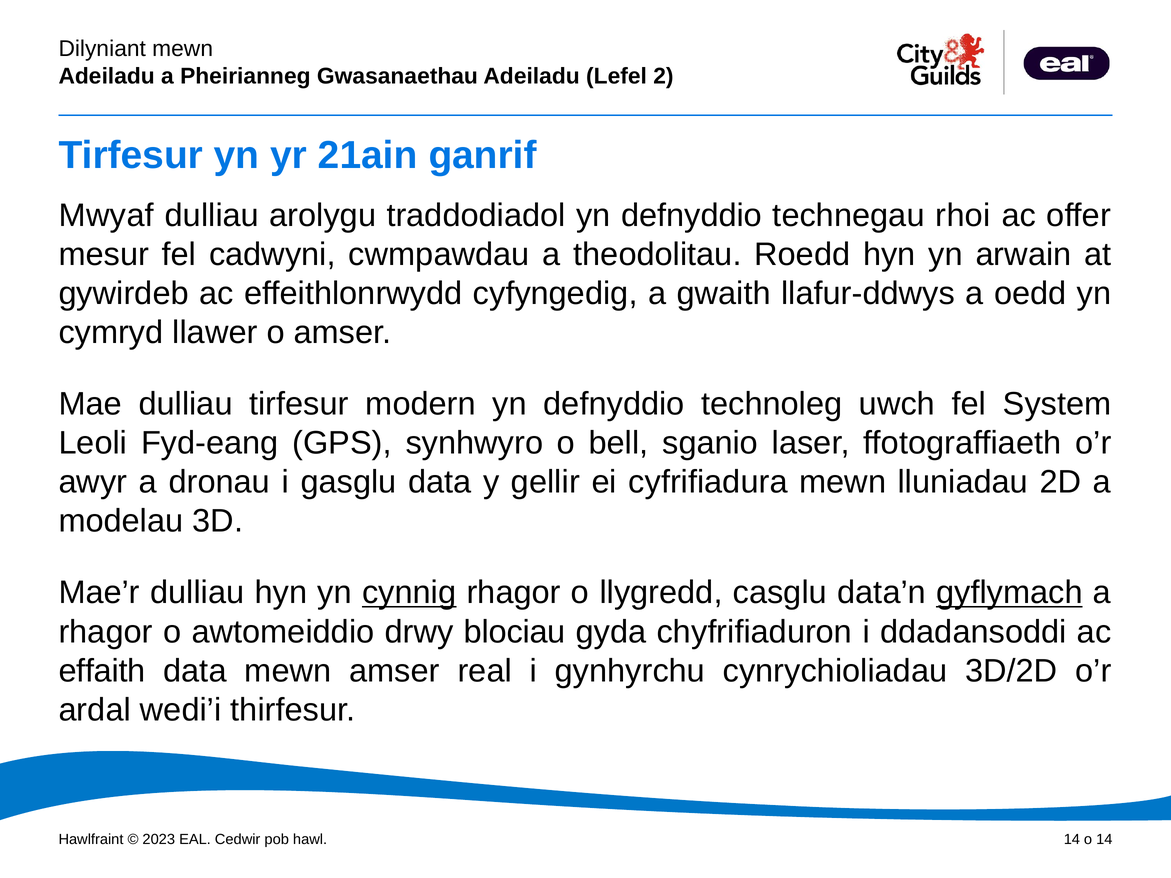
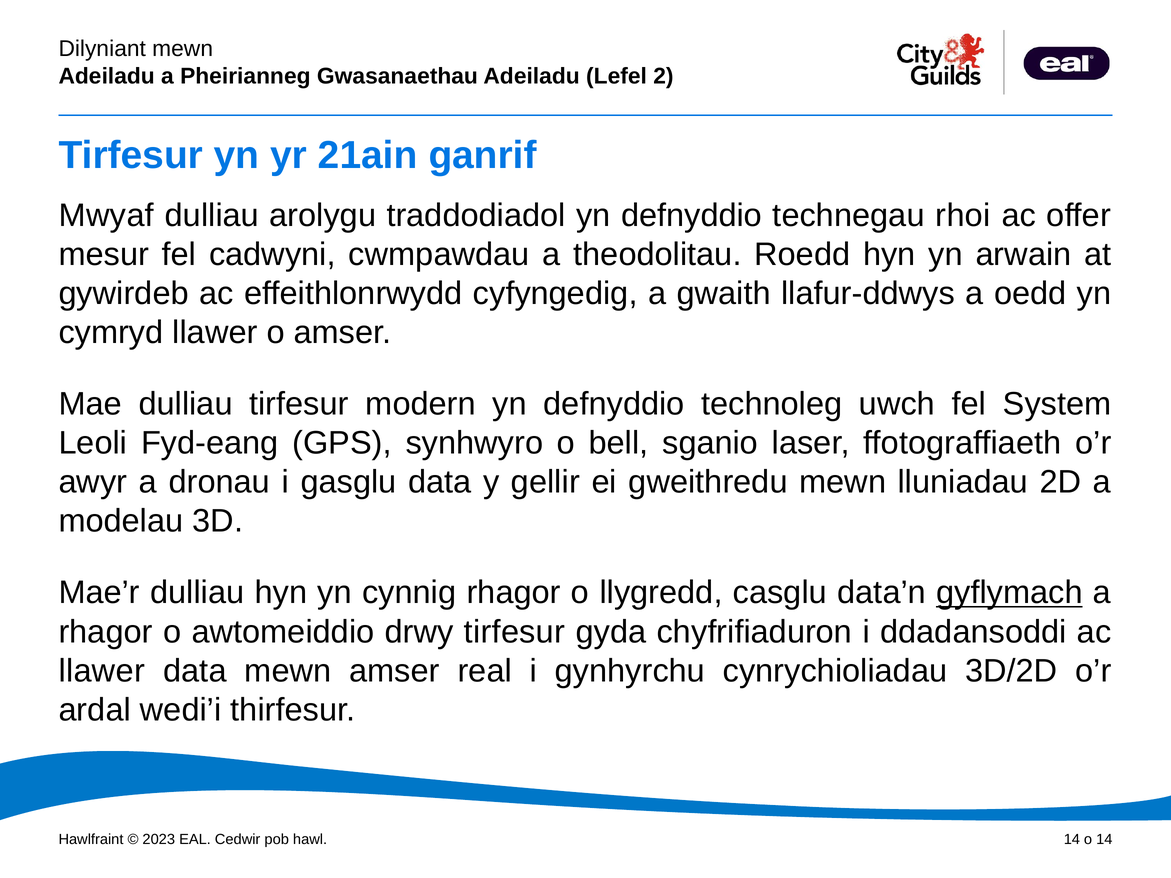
cyfrifiadura: cyfrifiadura -> gweithredu (708, 482)
cynnig underline: present -> none (409, 593)
drwy blociau: blociau -> tirfesur (515, 632)
effaith: effaith -> llawer (102, 671)
